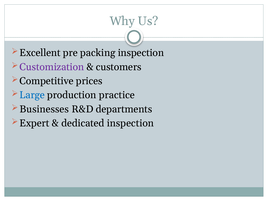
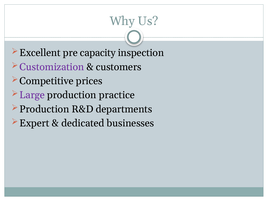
packing: packing -> capacity (98, 53)
Large colour: blue -> purple (32, 95)
Businesses: Businesses -> Production (44, 109)
dedicated inspection: inspection -> businesses (130, 123)
